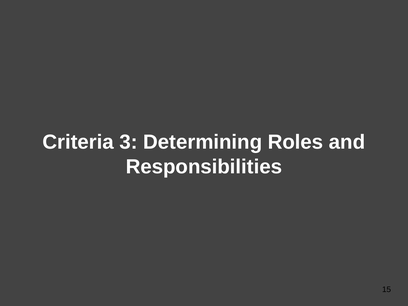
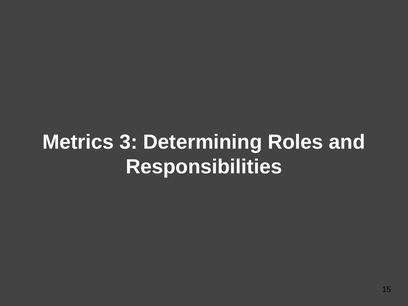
Criteria: Criteria -> Metrics (78, 142)
